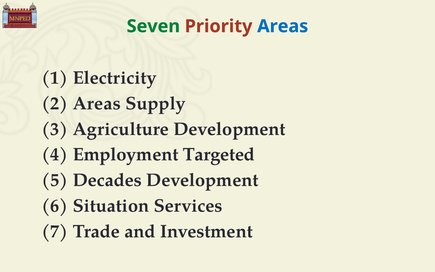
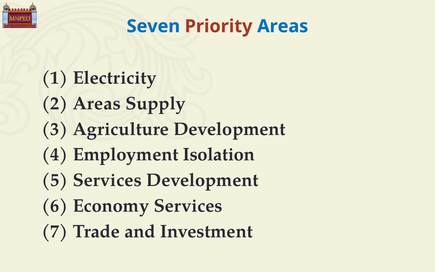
Seven colour: green -> blue (153, 26)
Targeted: Targeted -> Isolation (219, 155)
5 Decades: Decades -> Services (107, 180)
Situation: Situation -> Economy (111, 206)
